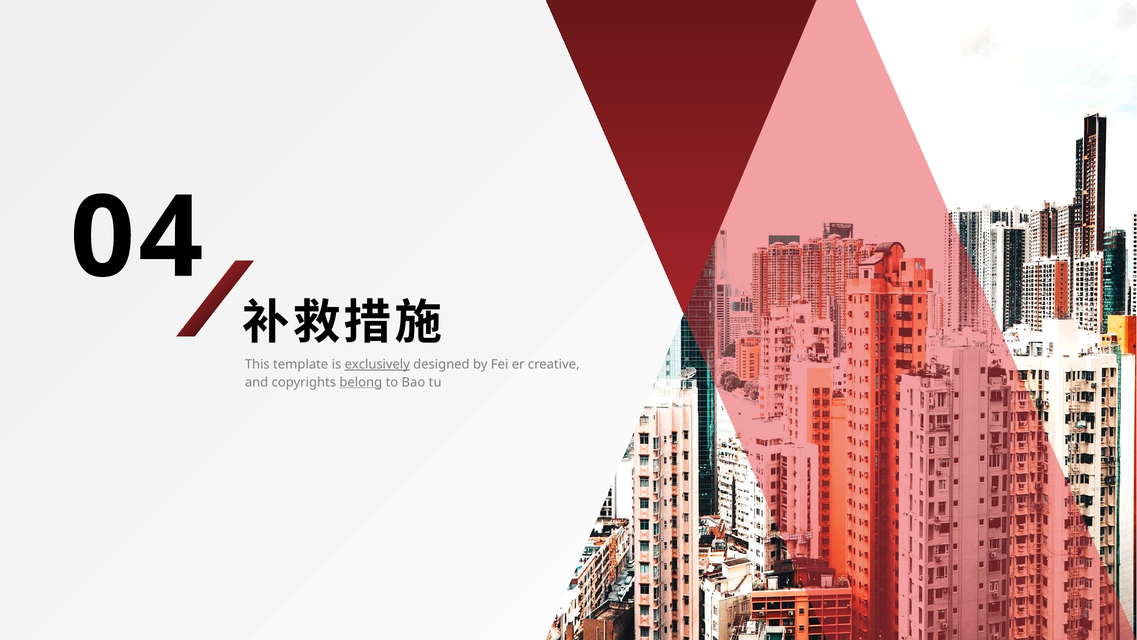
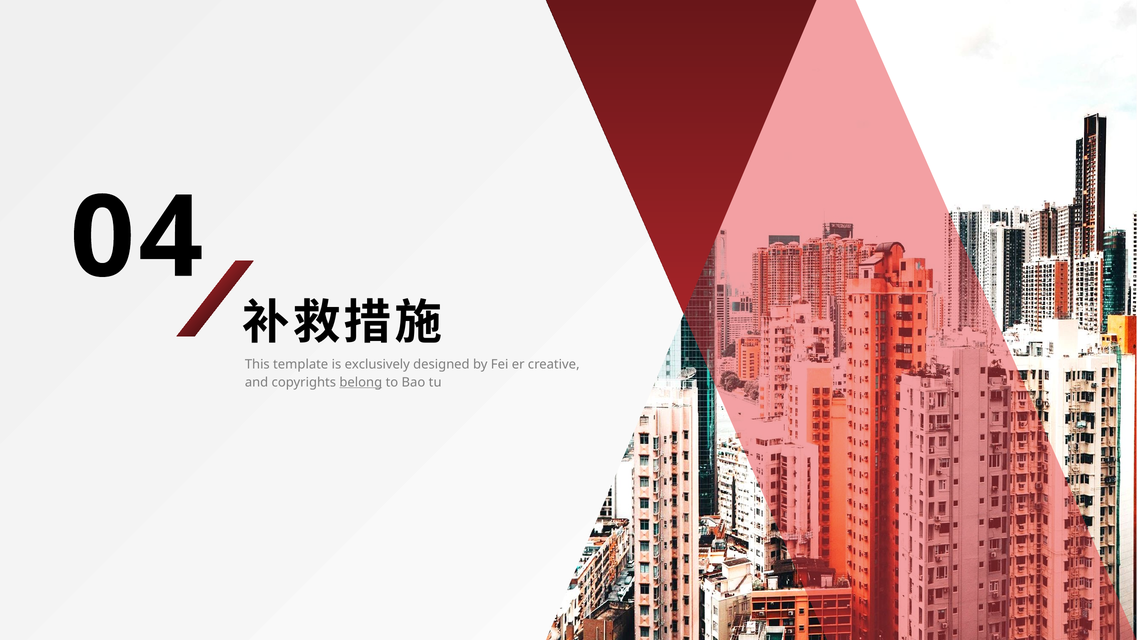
exclusively underline: present -> none (377, 364)
